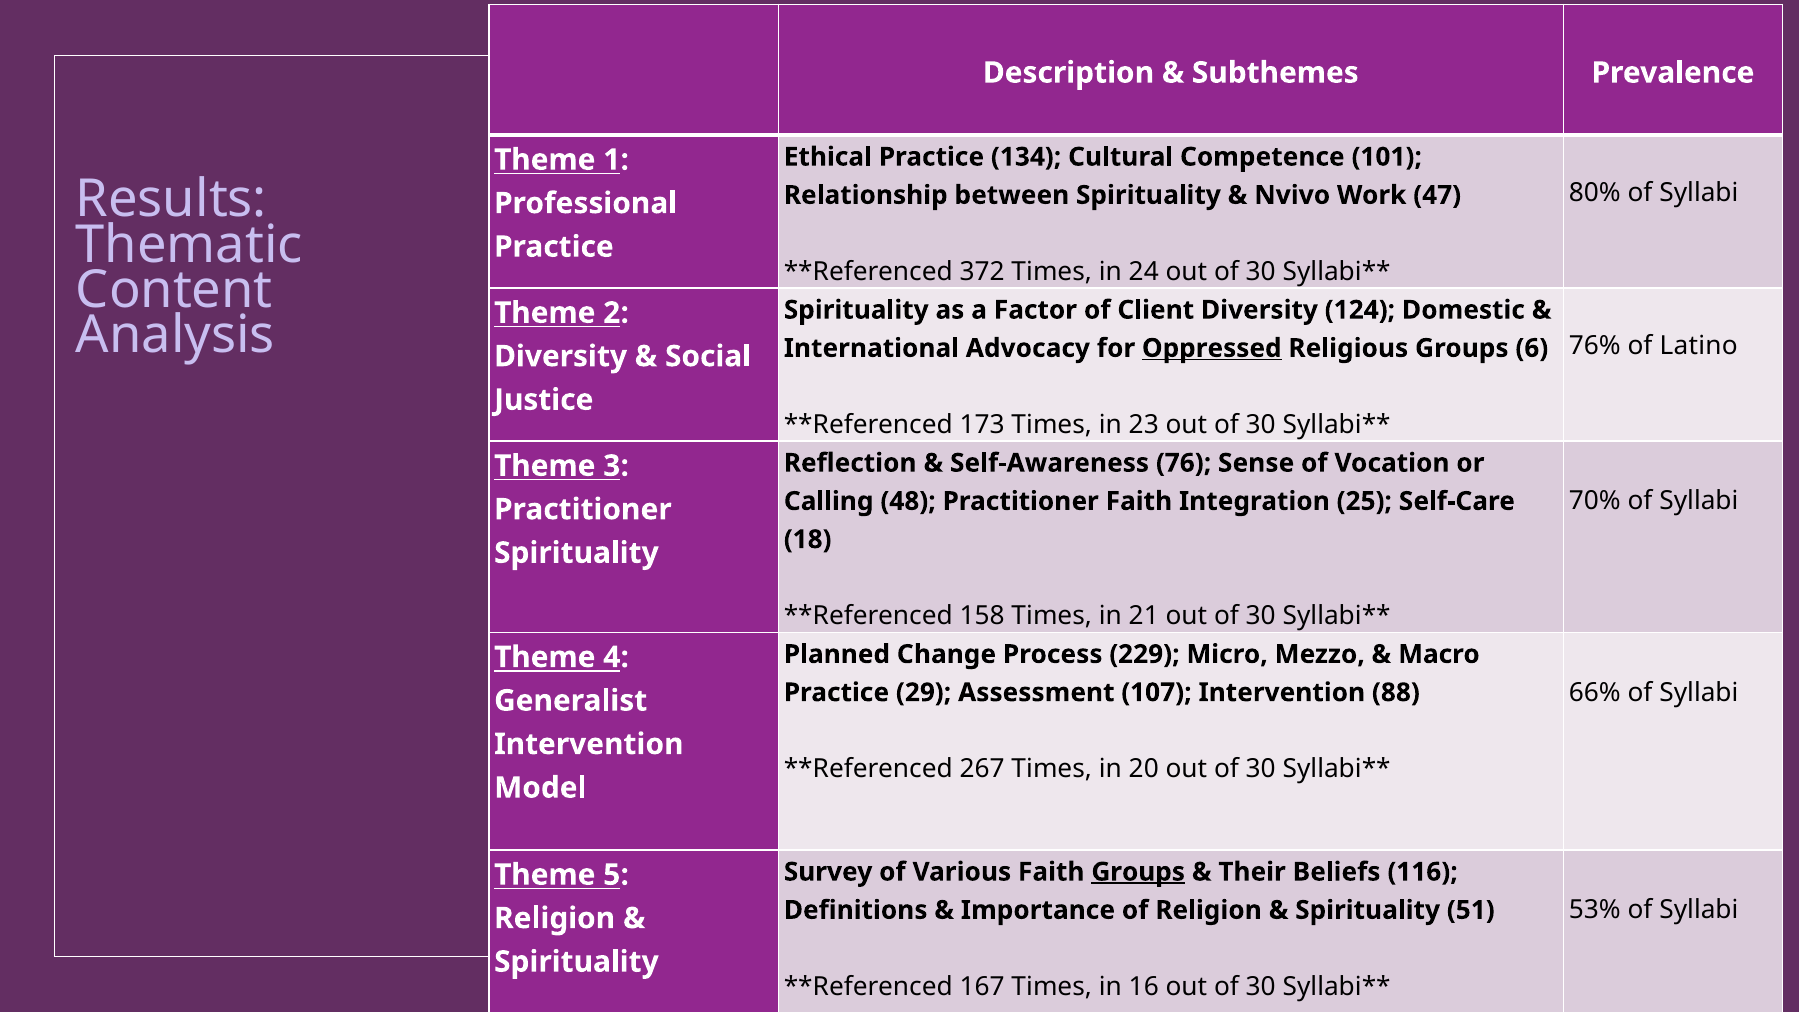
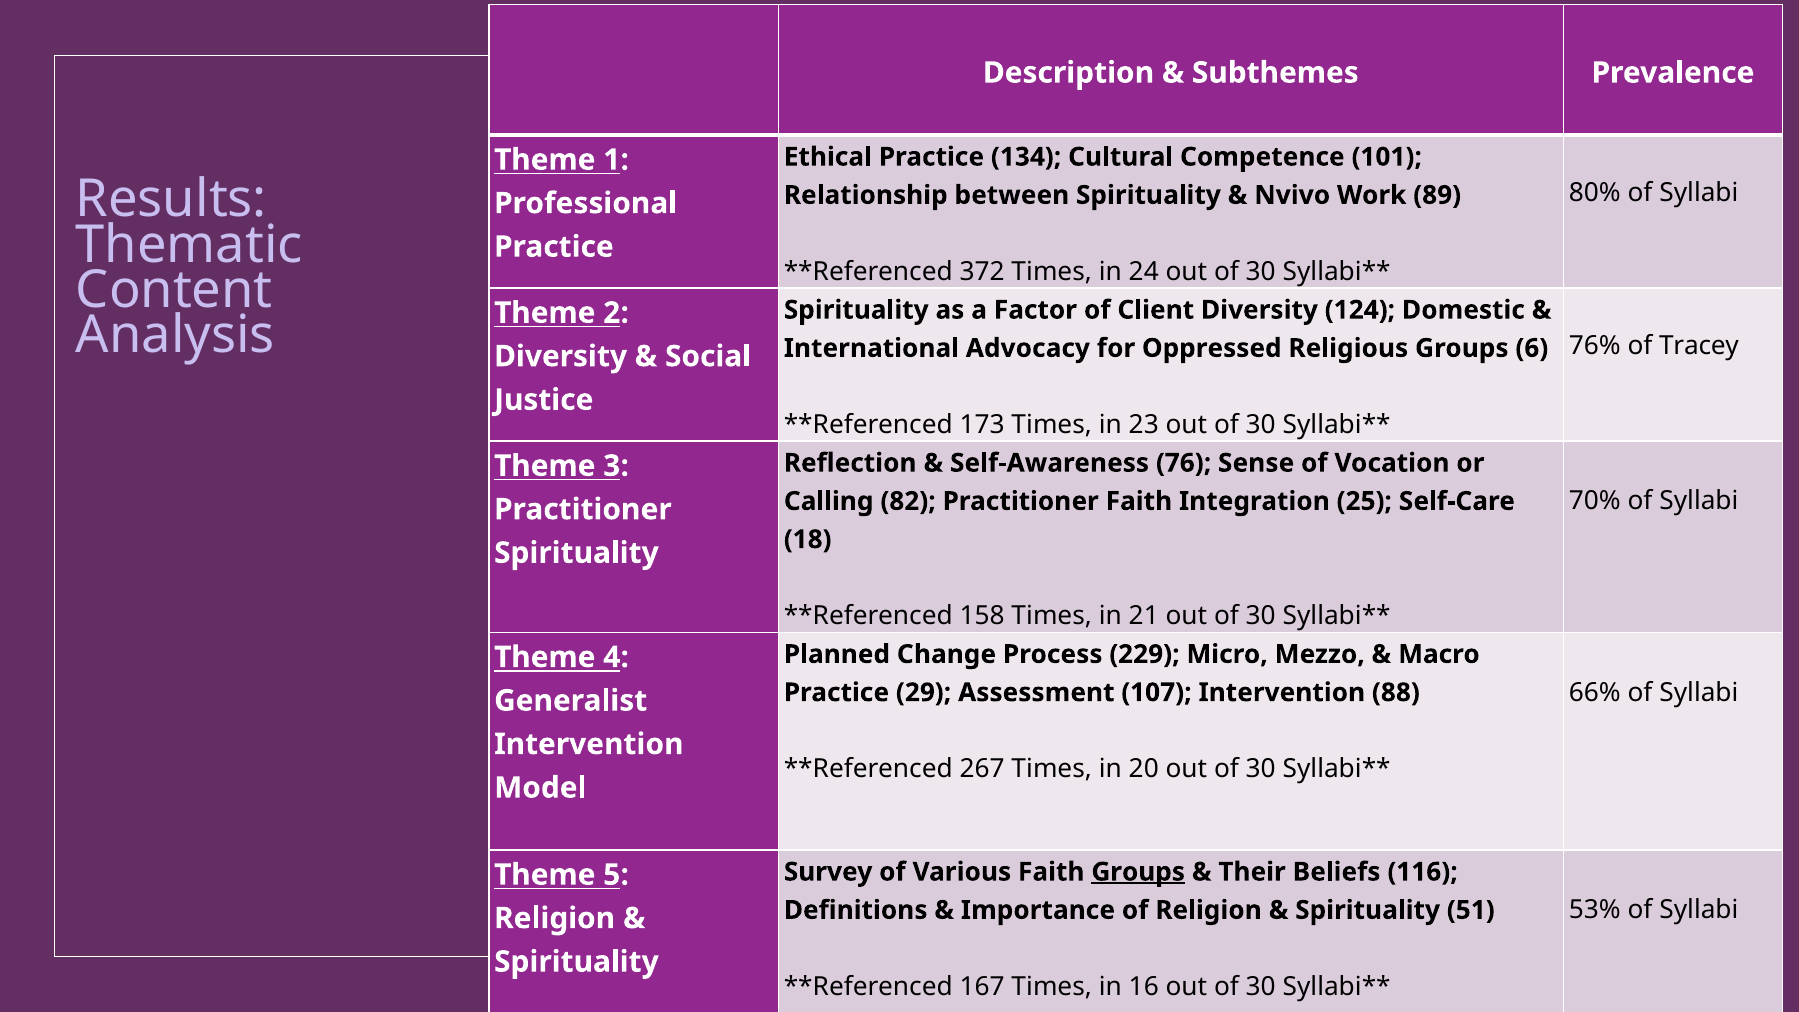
47: 47 -> 89 (1437, 195)
Latino: Latino -> Tracey (1699, 346)
Oppressed underline: present -> none (1212, 348)
48: 48 -> 82 (908, 501)
